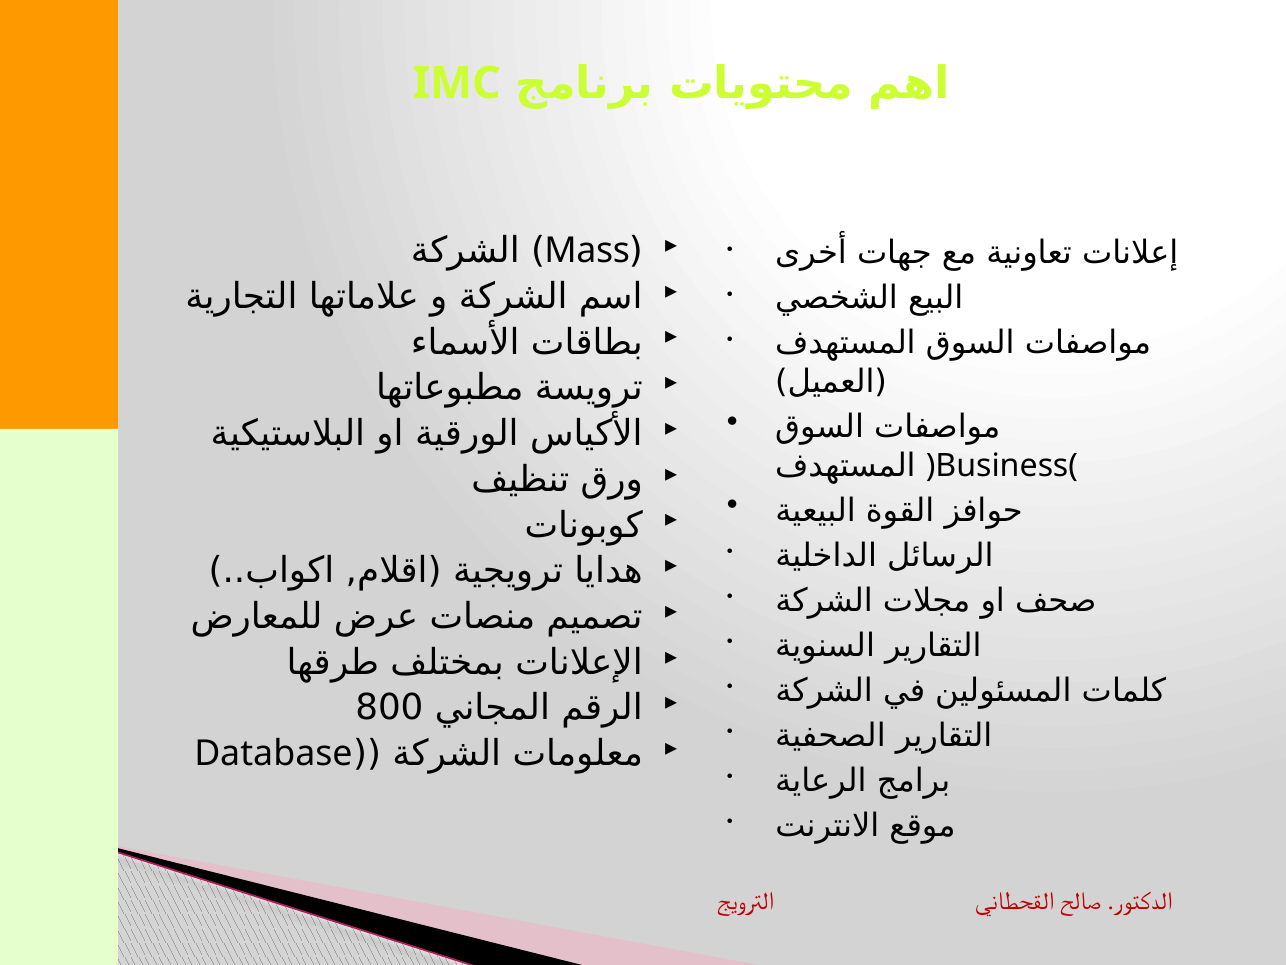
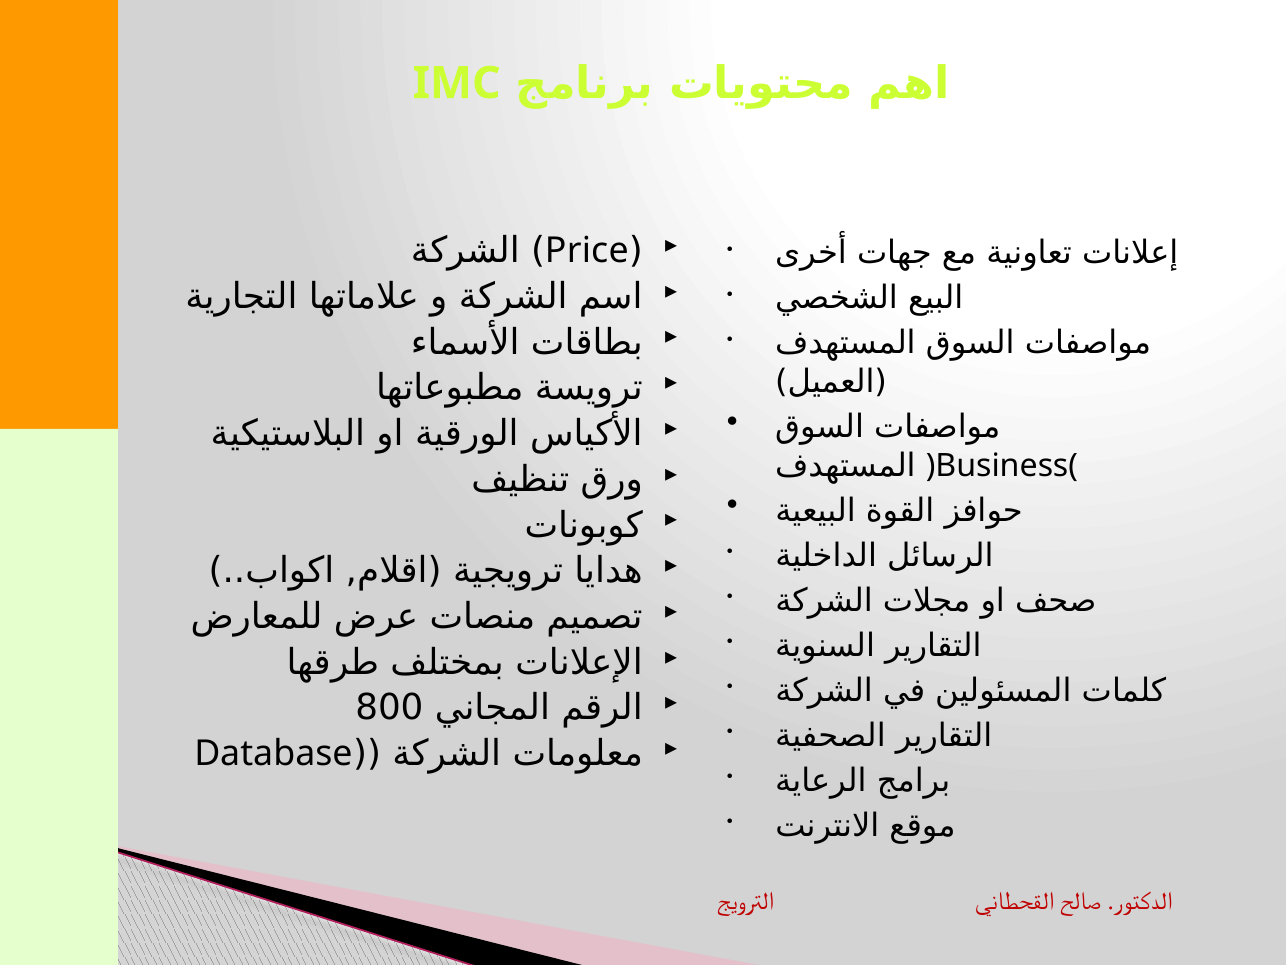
Mass: Mass -> Price (587, 251)
